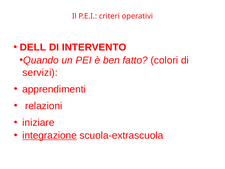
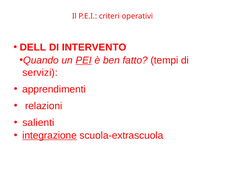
PEI underline: none -> present (84, 60)
colori: colori -> tempi (164, 60)
iniziare: iniziare -> salienti (38, 122)
